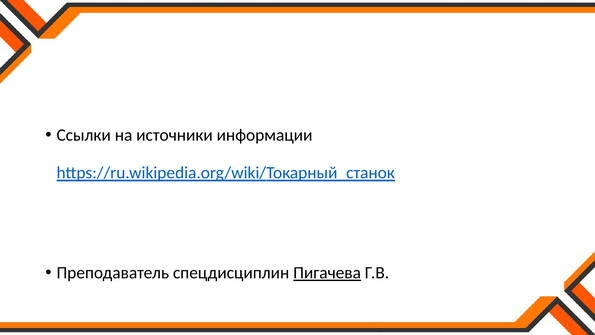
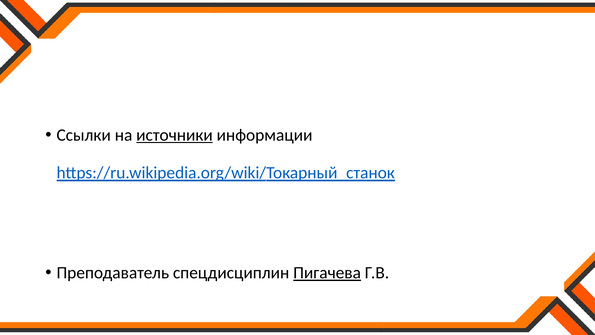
источники underline: none -> present (175, 135)
